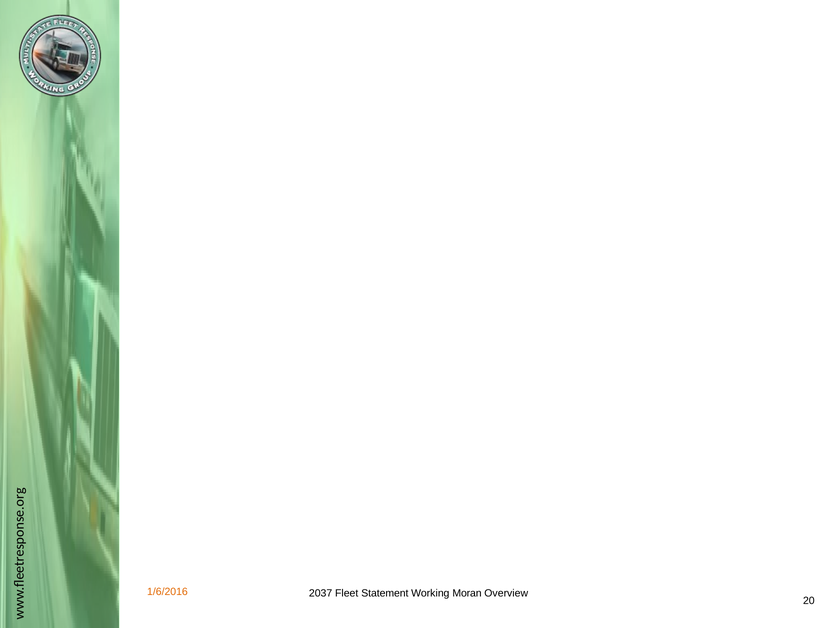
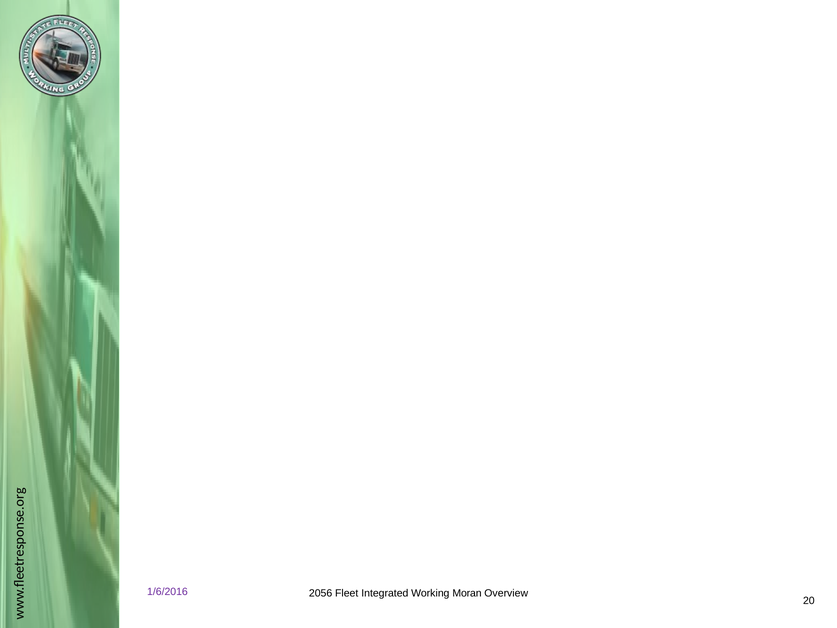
1/6/2016 colour: orange -> purple (167, 592)
2037: 2037 -> 2056 (321, 593)
Statement: Statement -> Integrated (385, 593)
